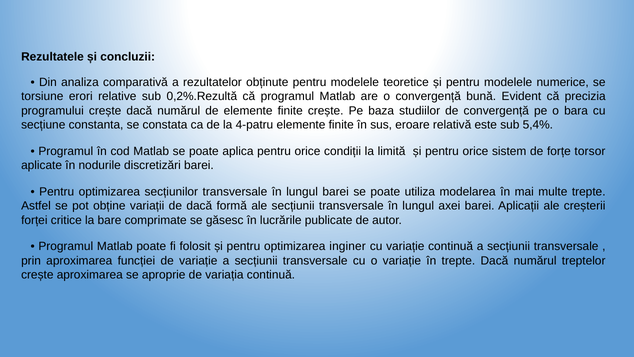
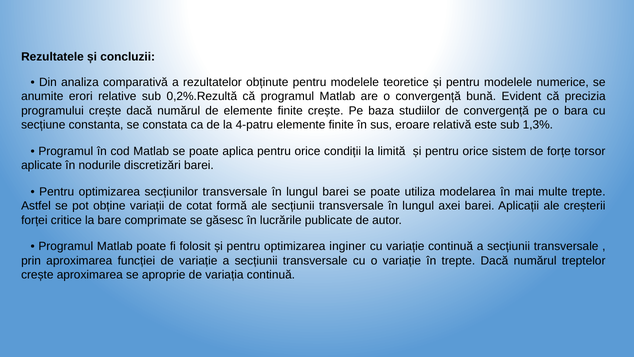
torsiune: torsiune -> anumite (42, 96)
5,4%: 5,4% -> 1,3% (538, 125)
de dacă: dacă -> cotat (199, 206)
